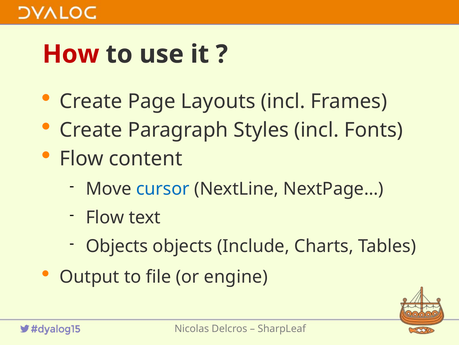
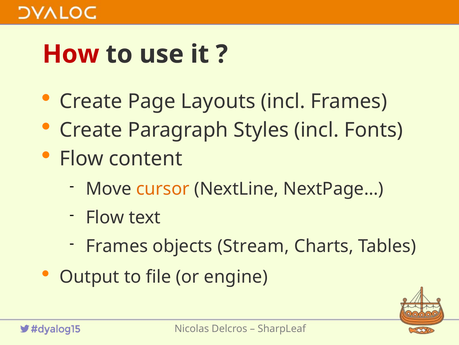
cursor colour: blue -> orange (163, 188)
Objects: Objects -> Frames (117, 246)
Include: Include -> Stream (253, 246)
